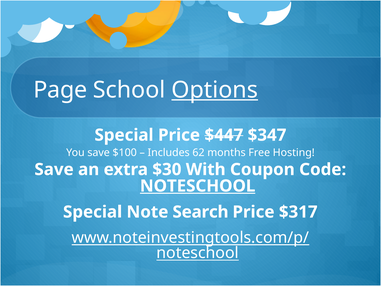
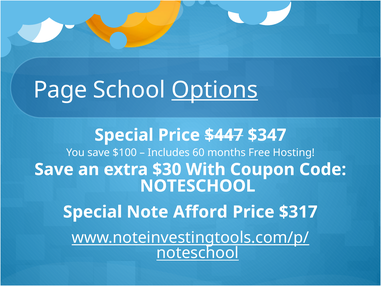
62: 62 -> 60 (198, 152)
NOTESCHOOL underline: present -> none (198, 186)
Search: Search -> Afford (200, 212)
